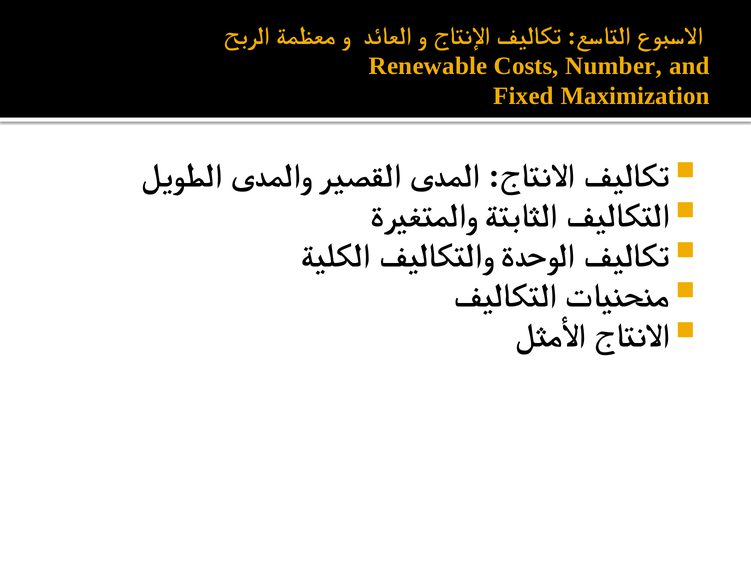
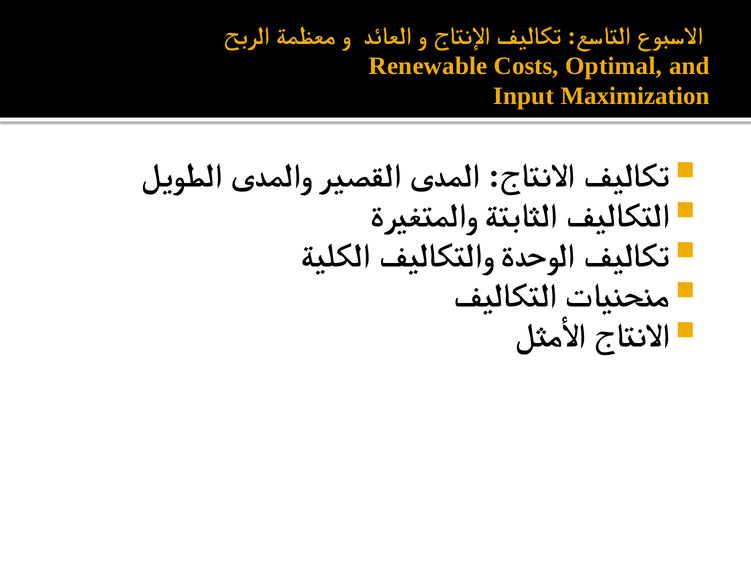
Number: Number -> Optimal (614, 66)
Fixed: Fixed -> Input (524, 96)
